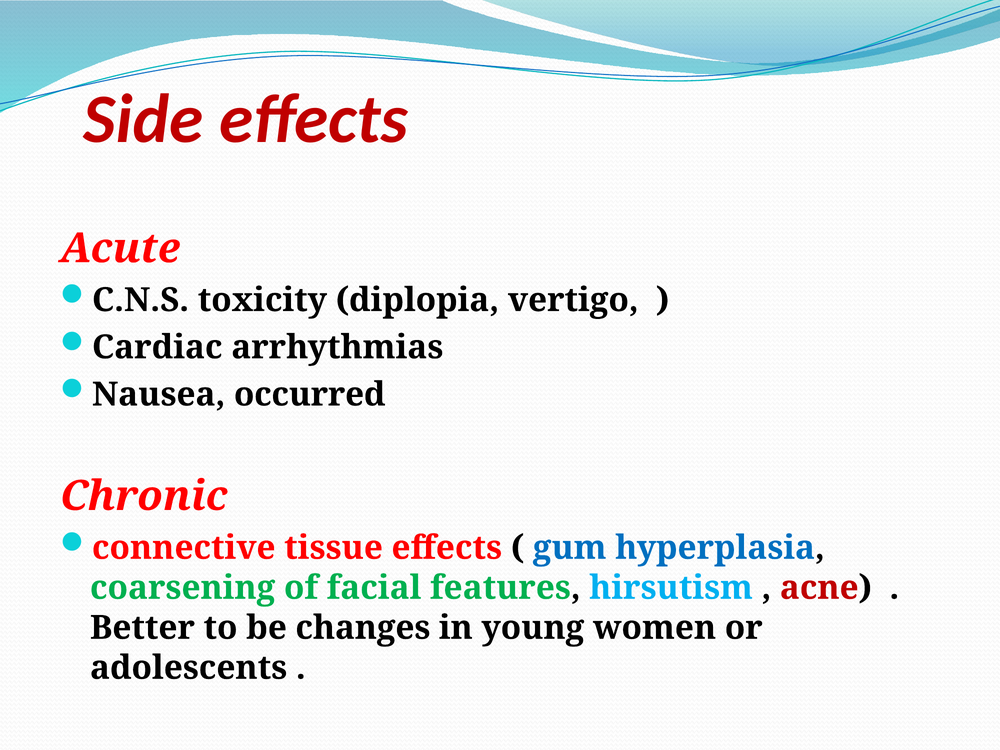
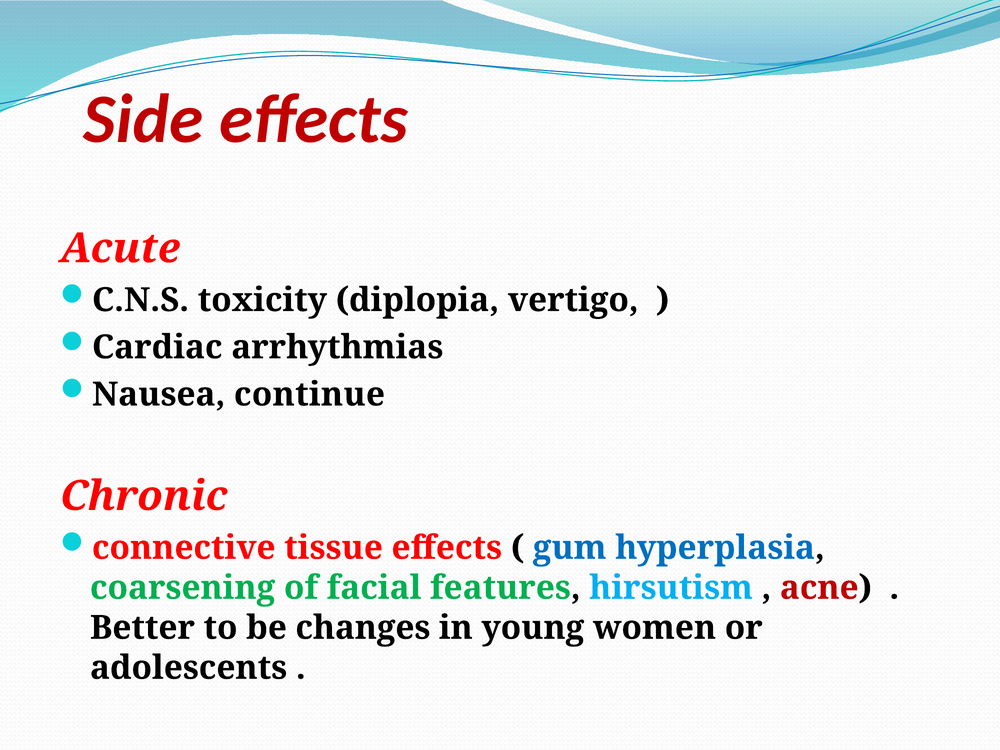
occurred: occurred -> continue (309, 395)
